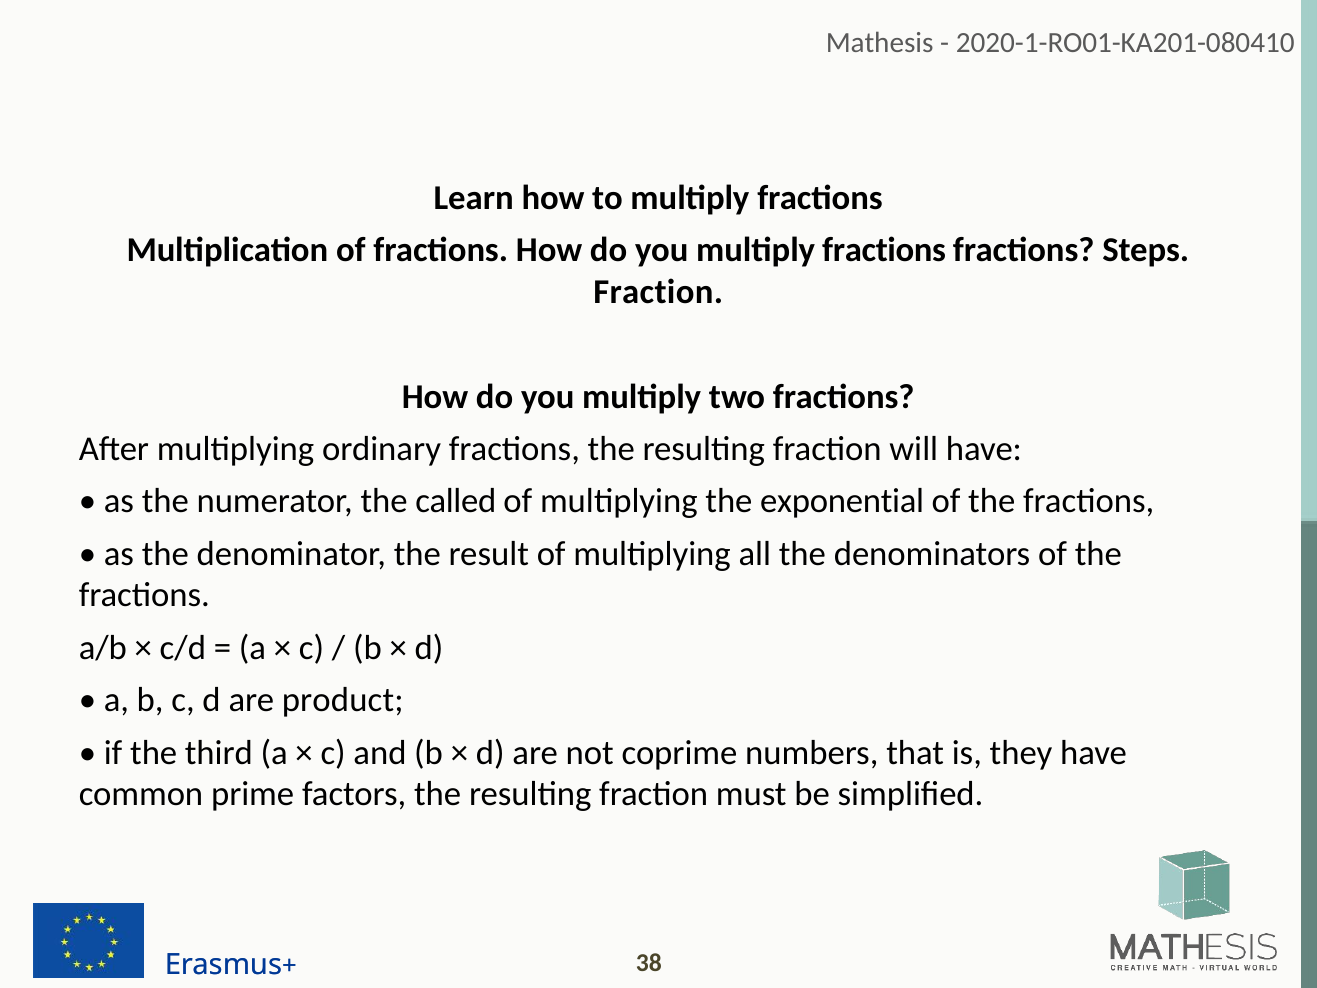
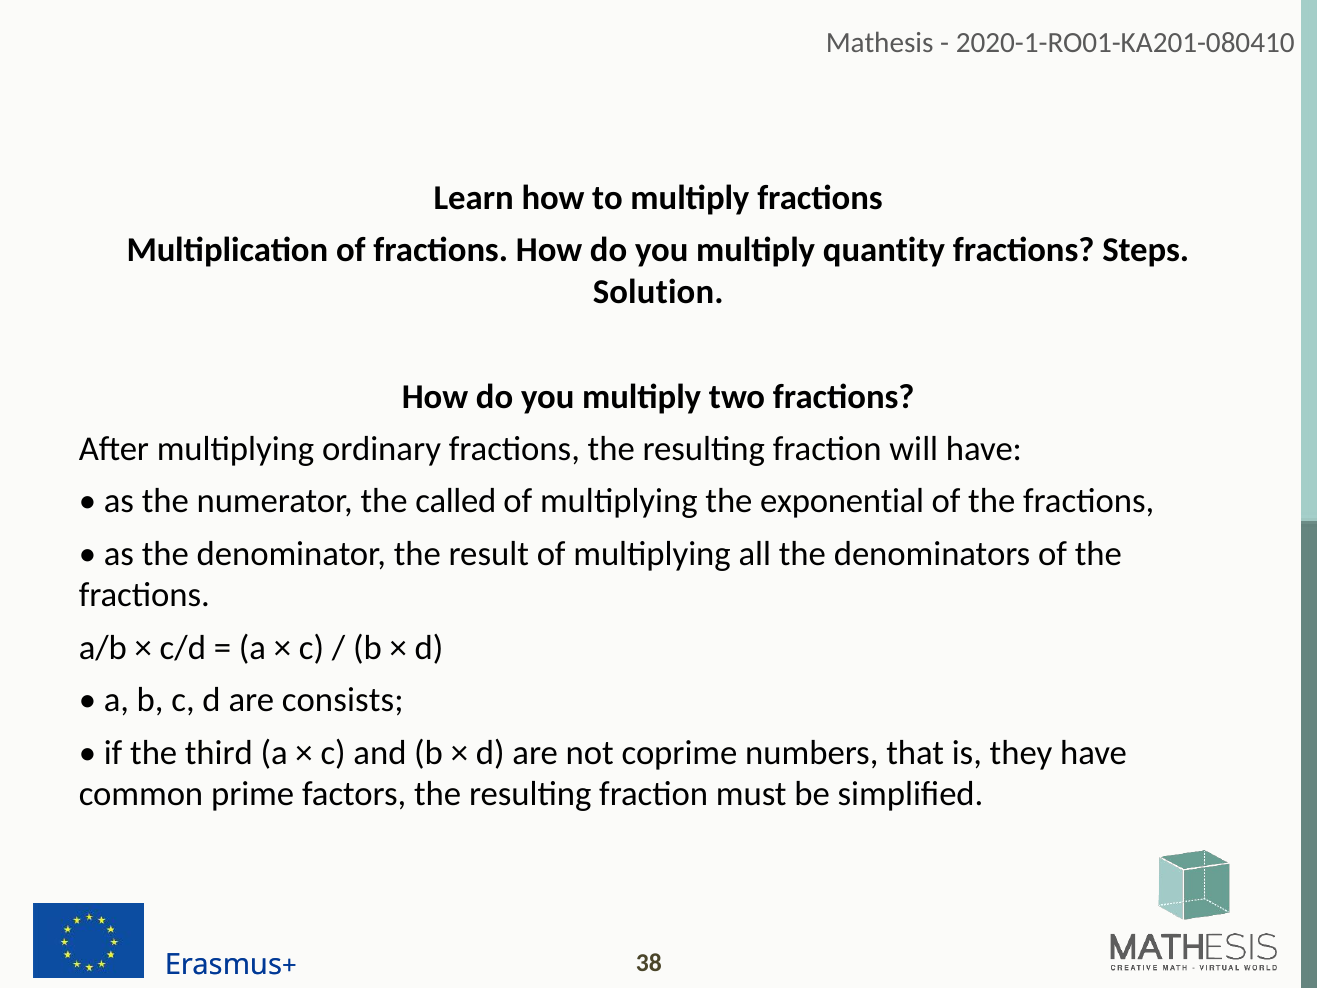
you multiply fractions: fractions -> quantity (884, 250)
Fraction: Fraction -> Solution (658, 292)
product: product -> consists (343, 700)
